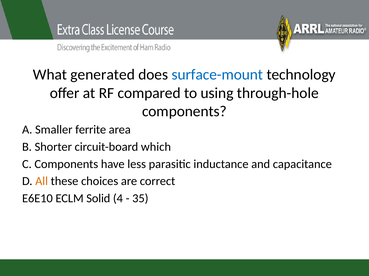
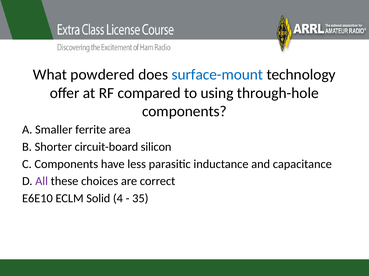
generated: generated -> powdered (103, 75)
which: which -> silicon (156, 147)
All colour: orange -> purple (42, 182)
